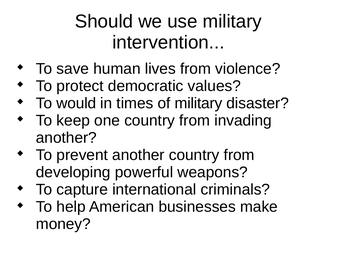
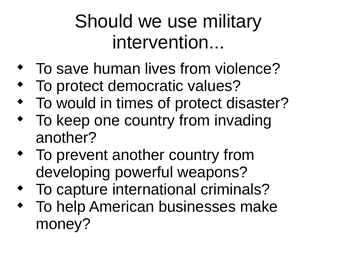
of military: military -> protect (198, 103)
